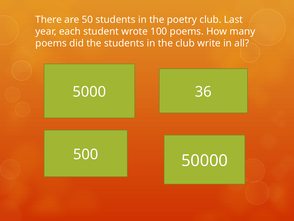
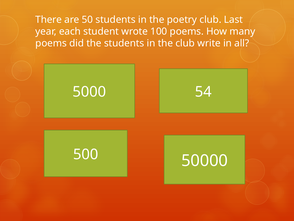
36: 36 -> 54 (203, 92)
